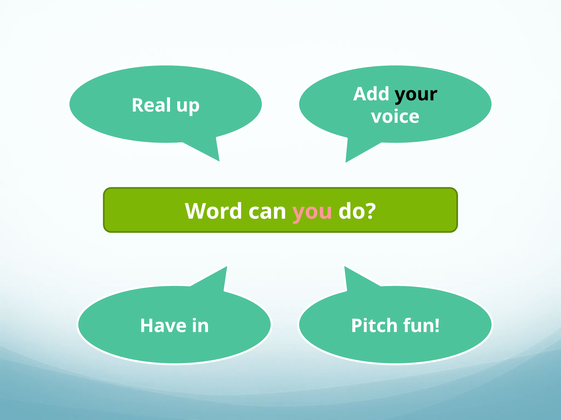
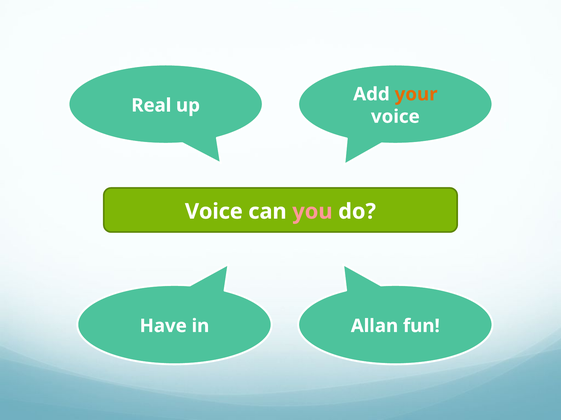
your colour: black -> orange (416, 94)
Word: Word -> Voice (214, 212)
Pitch: Pitch -> Allan (375, 326)
